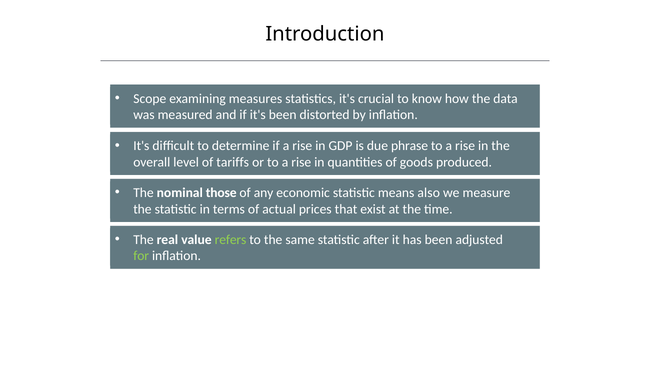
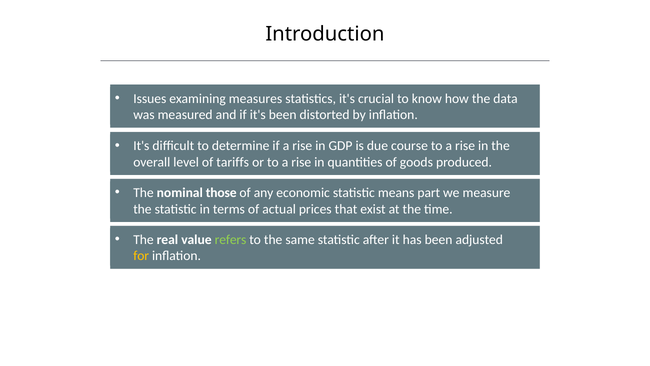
Scope: Scope -> Issues (150, 98)
phrase: phrase -> course (409, 146)
also: also -> part (429, 193)
for colour: light green -> yellow (141, 256)
